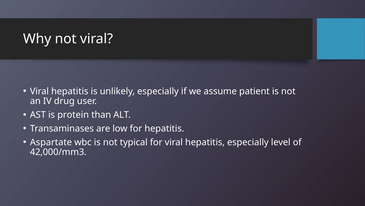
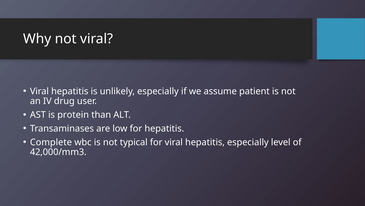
Aspartate: Aspartate -> Complete (51, 142)
